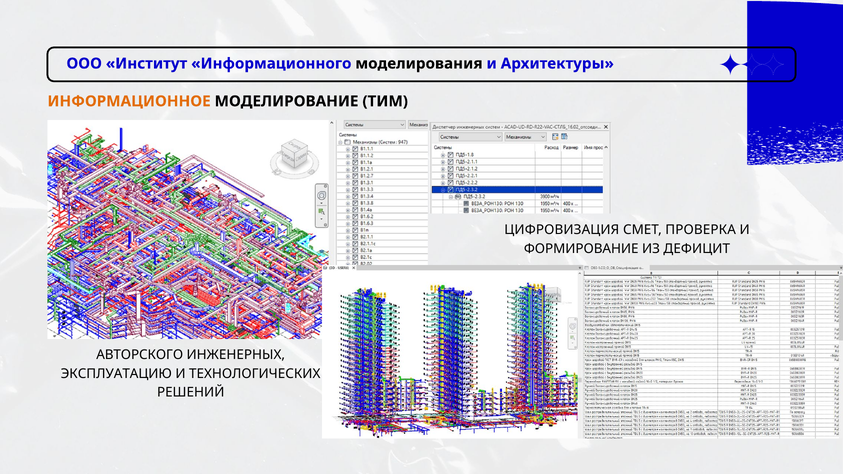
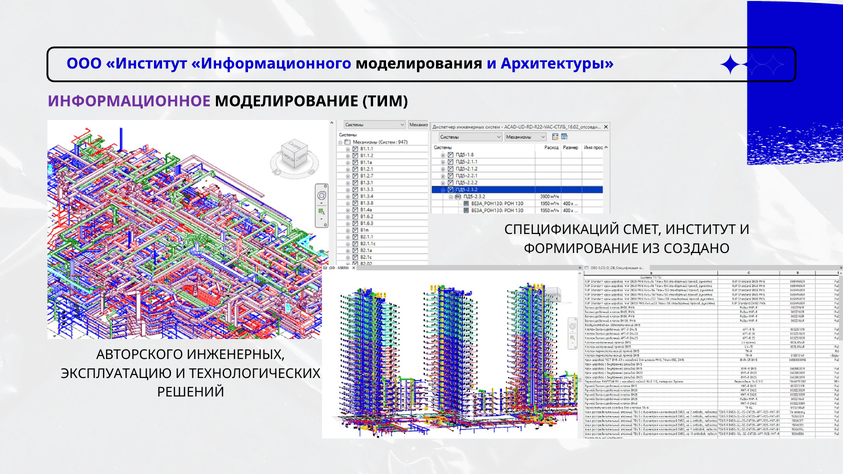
ИНФОРМАЦИОННОЕ colour: orange -> purple (129, 101)
ЦИФРОВИЗАЦИЯ: ЦИФРОВИЗАЦИЯ -> СПЕЦИФИКАЦИЙ (562, 230)
СМЕТ ПРОВЕРКА: ПРОВЕРКА -> ИНСТИТУТ (701, 230)
ДЕФИЦИТ: ДЕФИЦИТ -> СОЗДАНО (697, 249)
